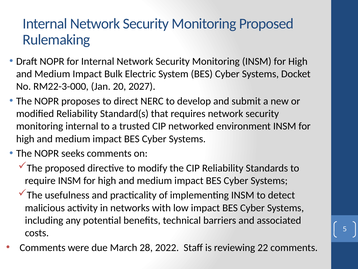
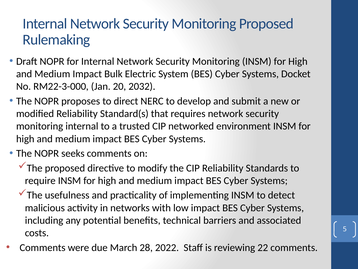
2027: 2027 -> 2032 (142, 86)
